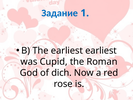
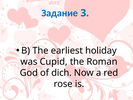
1: 1 -> 3 (85, 13)
earliest earliest: earliest -> holiday (101, 50)
